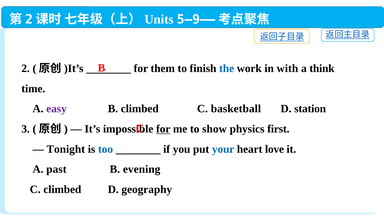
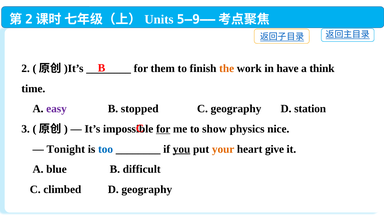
the colour: blue -> orange (227, 68)
with: with -> have (288, 68)
B climbed: climbed -> stopped (140, 109)
C basketball: basketball -> geography (236, 109)
first: first -> nice (278, 129)
you underline: none -> present (182, 149)
your colour: blue -> orange (223, 149)
love: love -> give (275, 149)
past: past -> blue (56, 169)
evening: evening -> difficult (142, 169)
